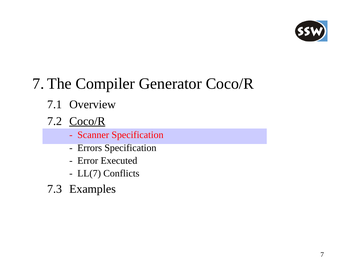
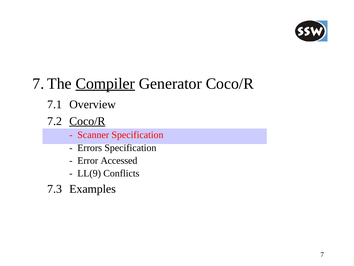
Compiler underline: none -> present (105, 83)
Executed: Executed -> Accessed (119, 160)
LL(7: LL(7 -> LL(9 (89, 173)
